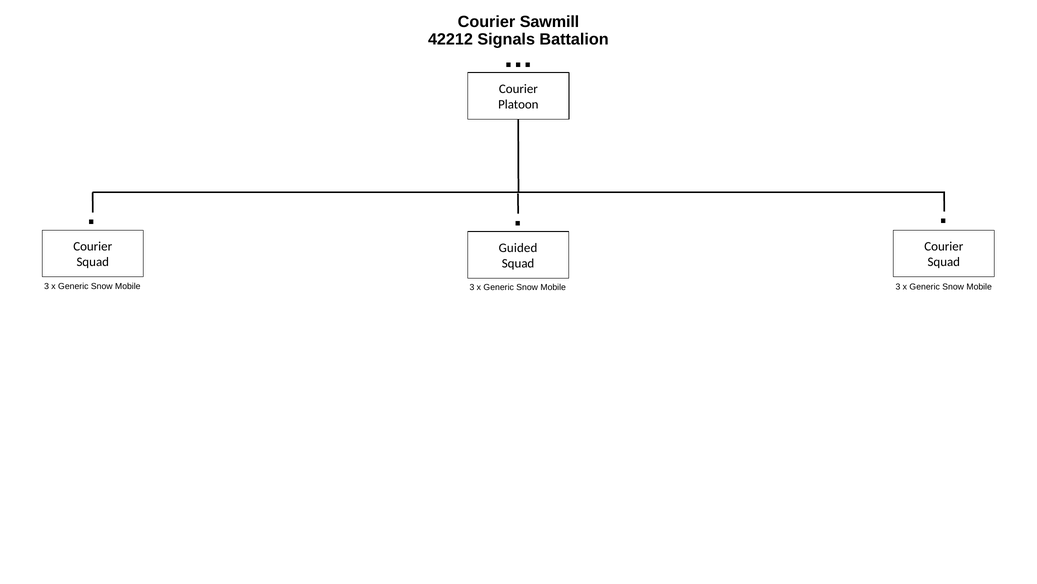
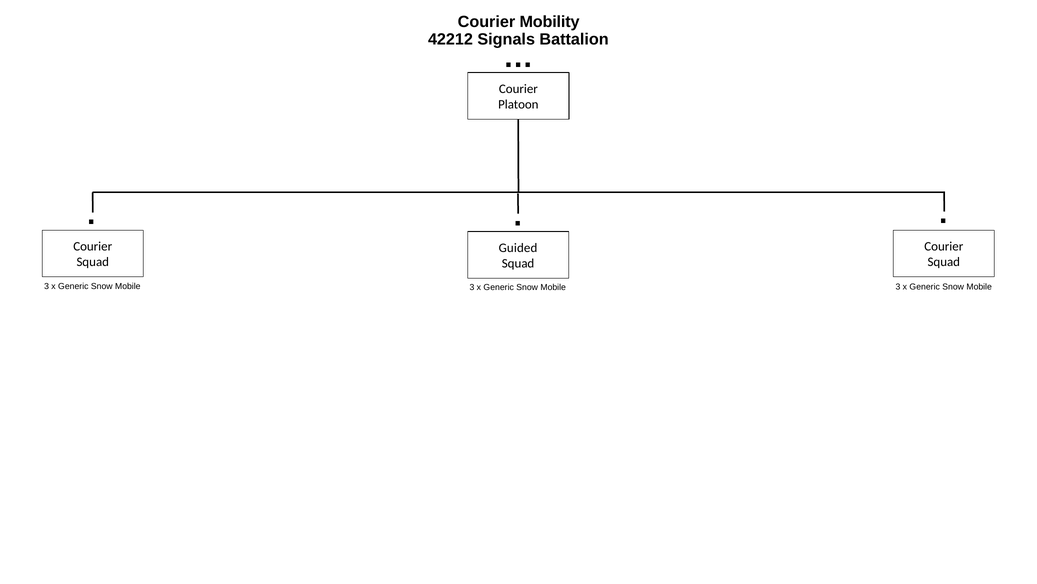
Sawmill: Sawmill -> Mobility (550, 22)
